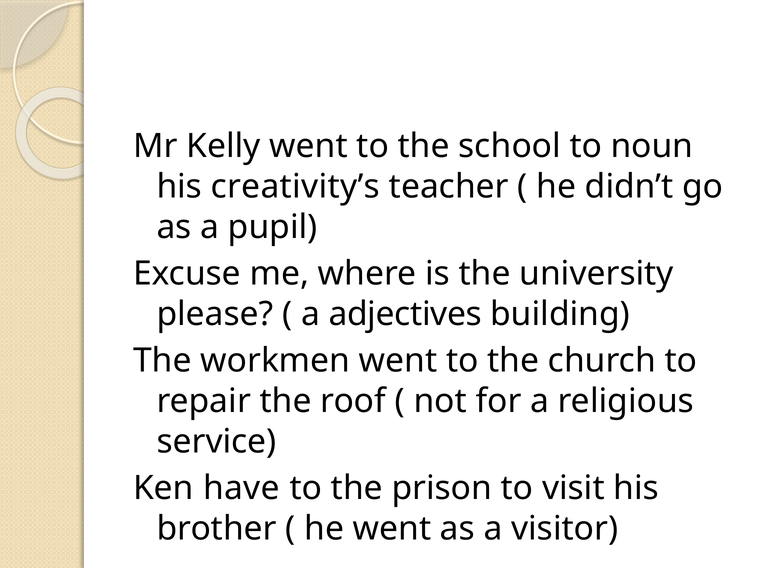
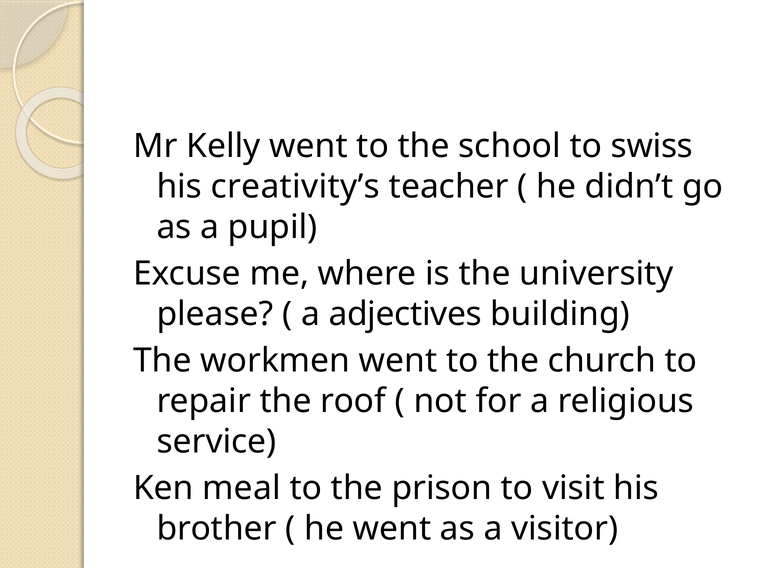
noun: noun -> swiss (652, 146)
have: have -> meal (242, 488)
